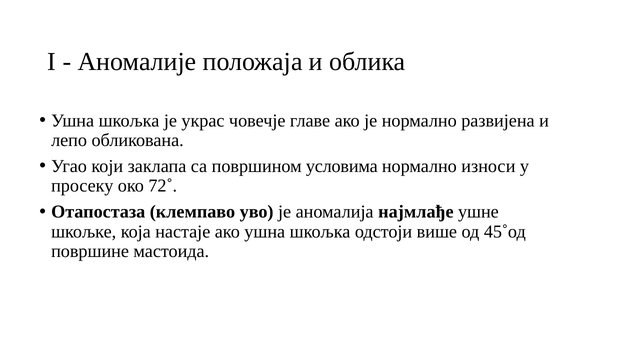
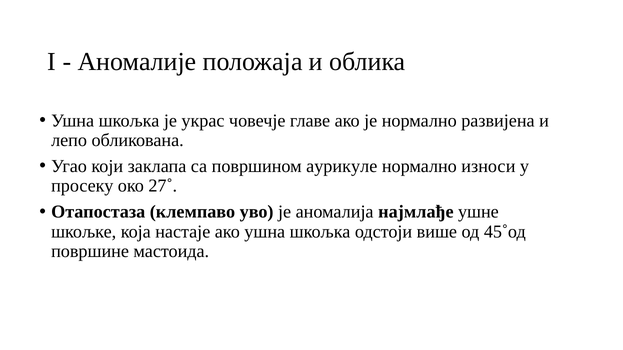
условима: условима -> аурикуле (342, 166)
72˚: 72˚ -> 27˚ (163, 186)
